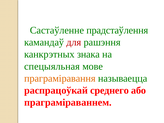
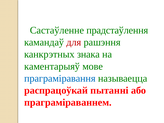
спецыяльная: спецыяльная -> каментарыяў (52, 66)
праграміравання colour: orange -> blue (60, 78)
среднего: среднего -> пытанні (109, 90)
